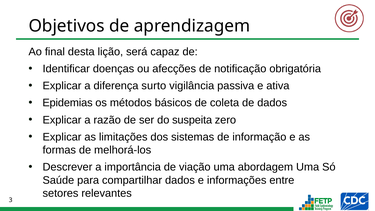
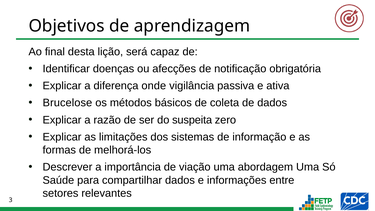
surto: surto -> onde (154, 86)
Epidemias: Epidemias -> Brucelose (67, 103)
